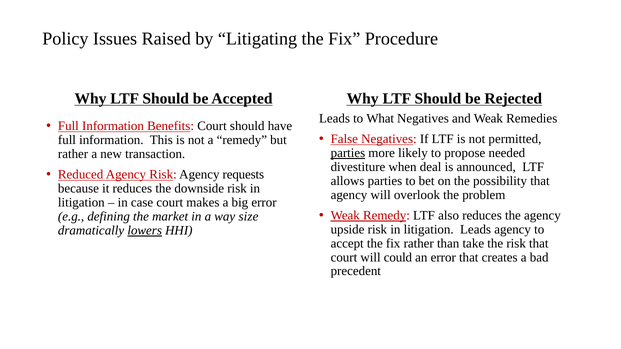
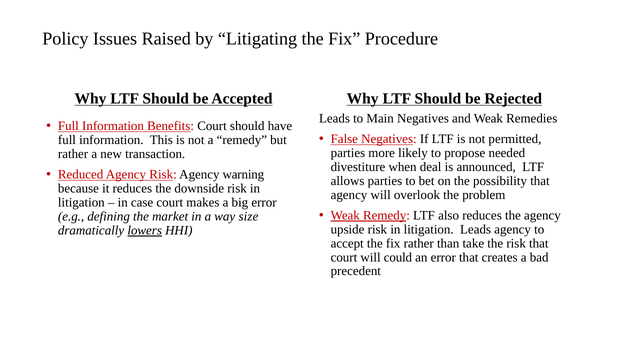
What: What -> Main (380, 119)
parties underline: present -> none (348, 153)
requests: requests -> warning (243, 175)
